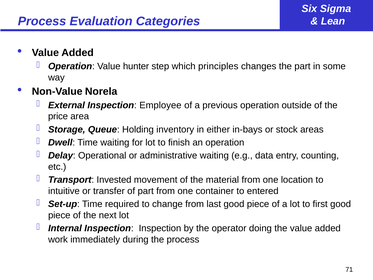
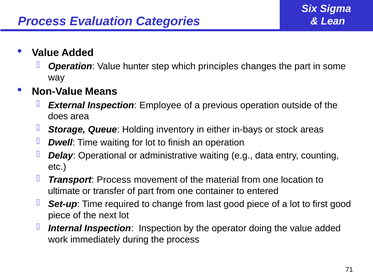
Norela: Norela -> Means (101, 91)
price: price -> does (58, 116)
Transport Invested: Invested -> Process (114, 180)
intuitive: intuitive -> ultimate (64, 191)
